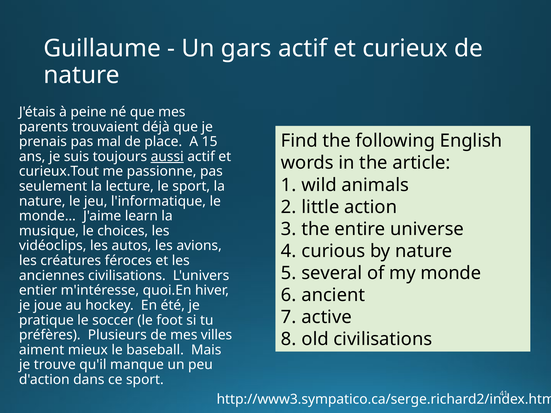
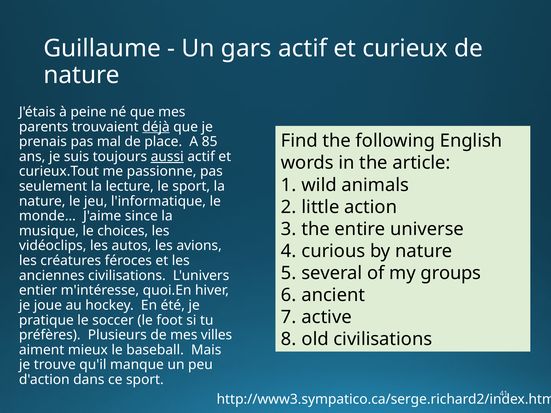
déjà underline: none -> present (156, 127)
15: 15 -> 85 (210, 142)
learn: learn -> since (141, 216)
my monde: monde -> groups (451, 273)
